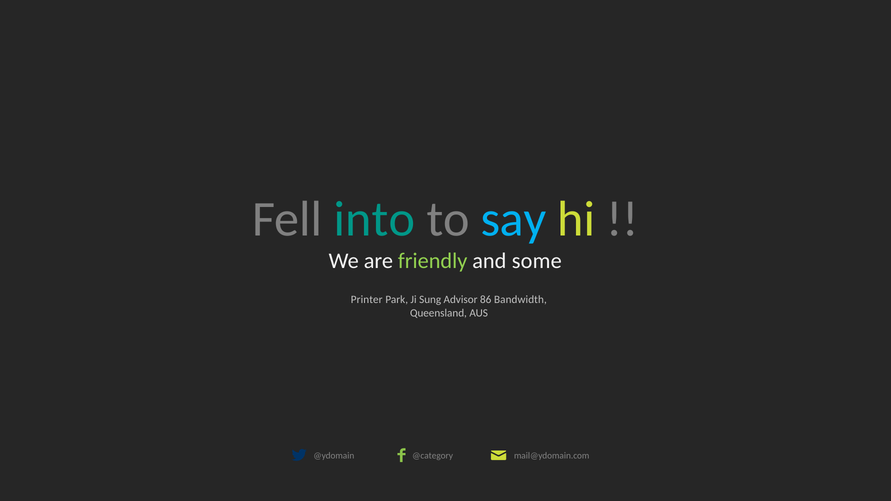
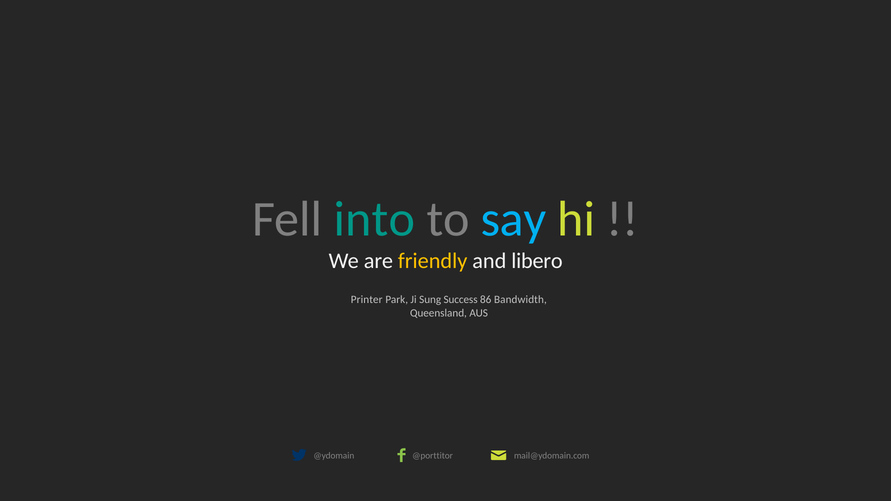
friendly colour: light green -> yellow (433, 261)
some: some -> libero (537, 261)
Advisor: Advisor -> Success (461, 300)
@category: @category -> @porttitor (433, 456)
